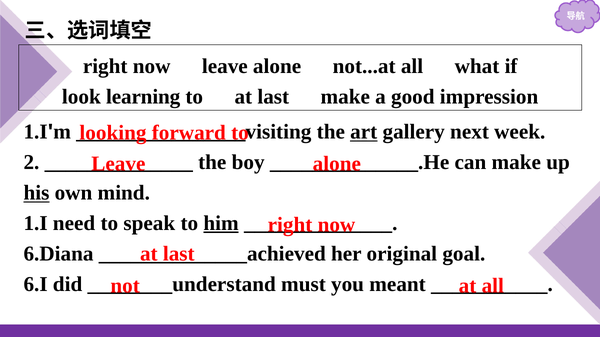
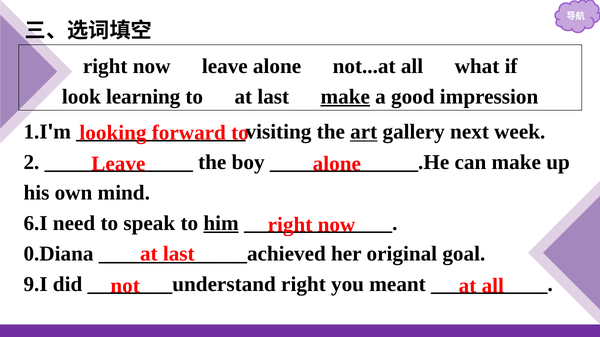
make underline: none -> present (345, 97)
his underline: present -> none (36, 193)
1.I: 1.I -> 6.I (36, 224)
6.Diana: 6.Diana -> 0.Diana (59, 254)
6.I: 6.I -> 9.I (36, 285)
must: must -> right (303, 285)
